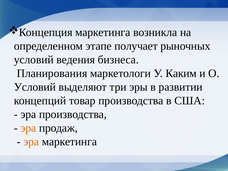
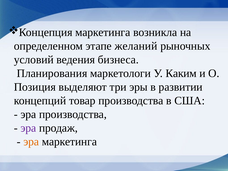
получает: получает -> желаний (136, 46)
Условий: Условий -> Позиция (35, 87)
эра colour: orange -> purple (28, 128)
